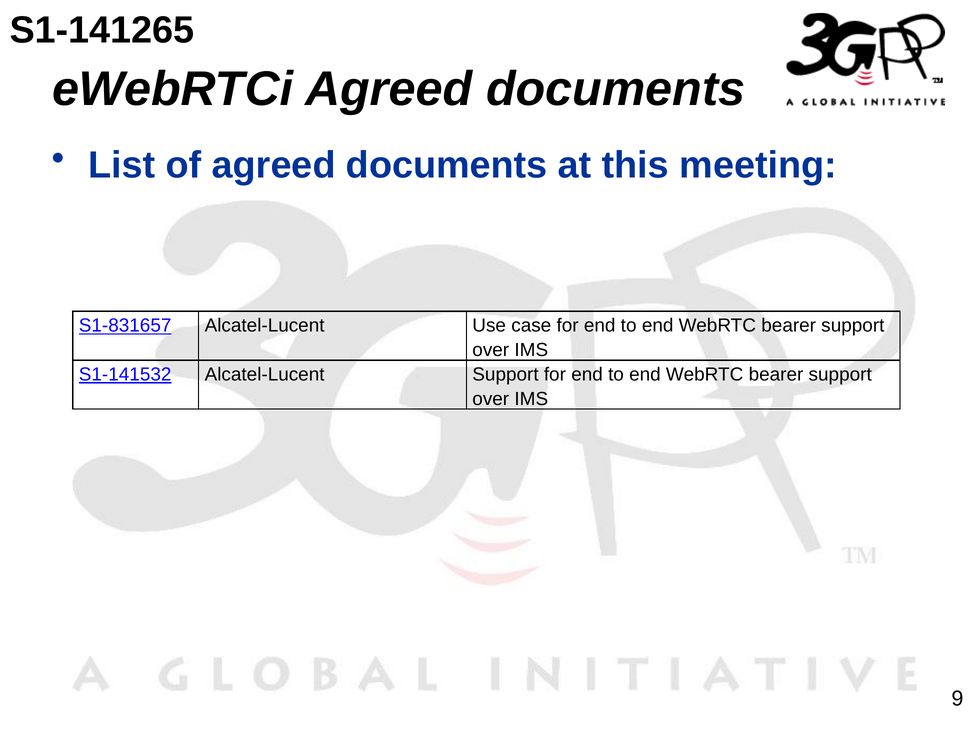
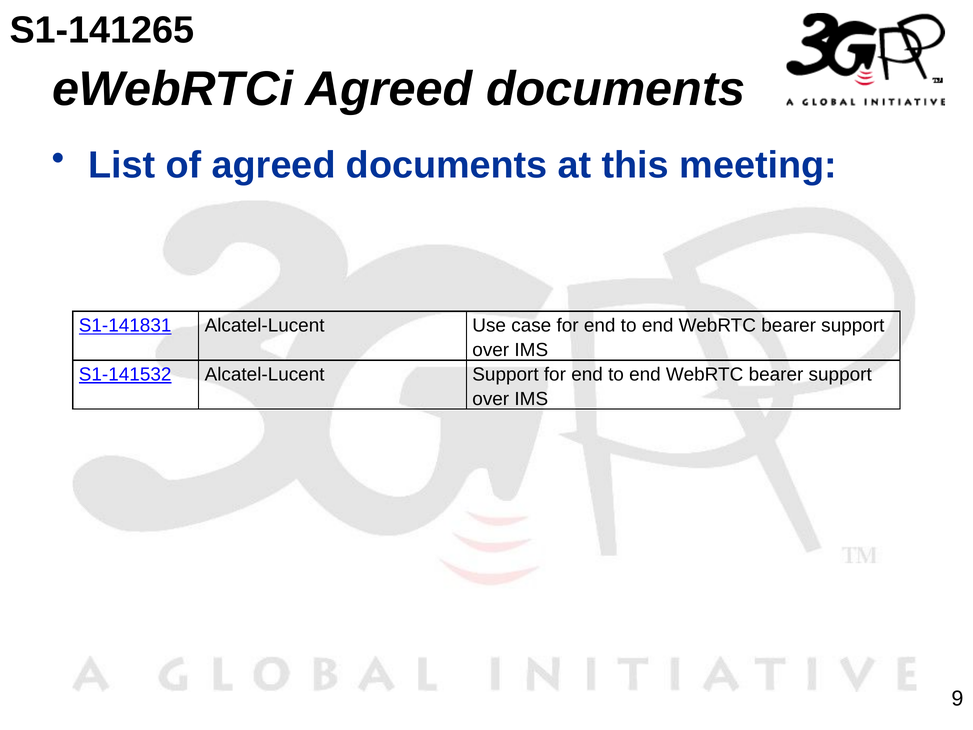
S1-831657: S1-831657 -> S1-141831 (125, 325)
